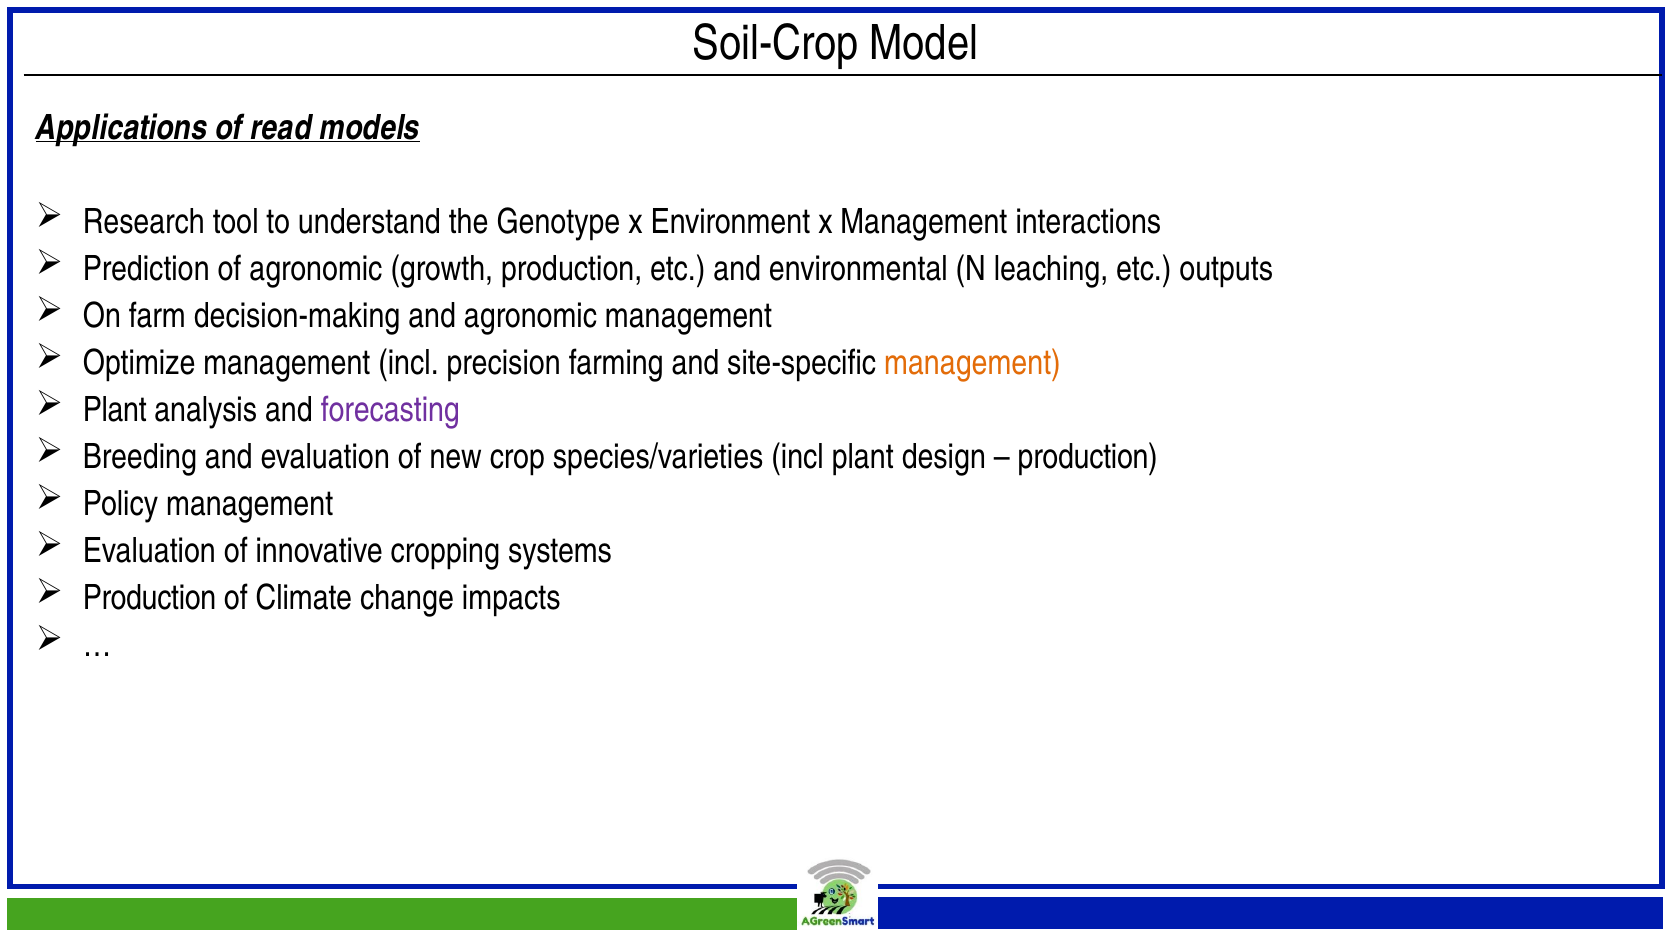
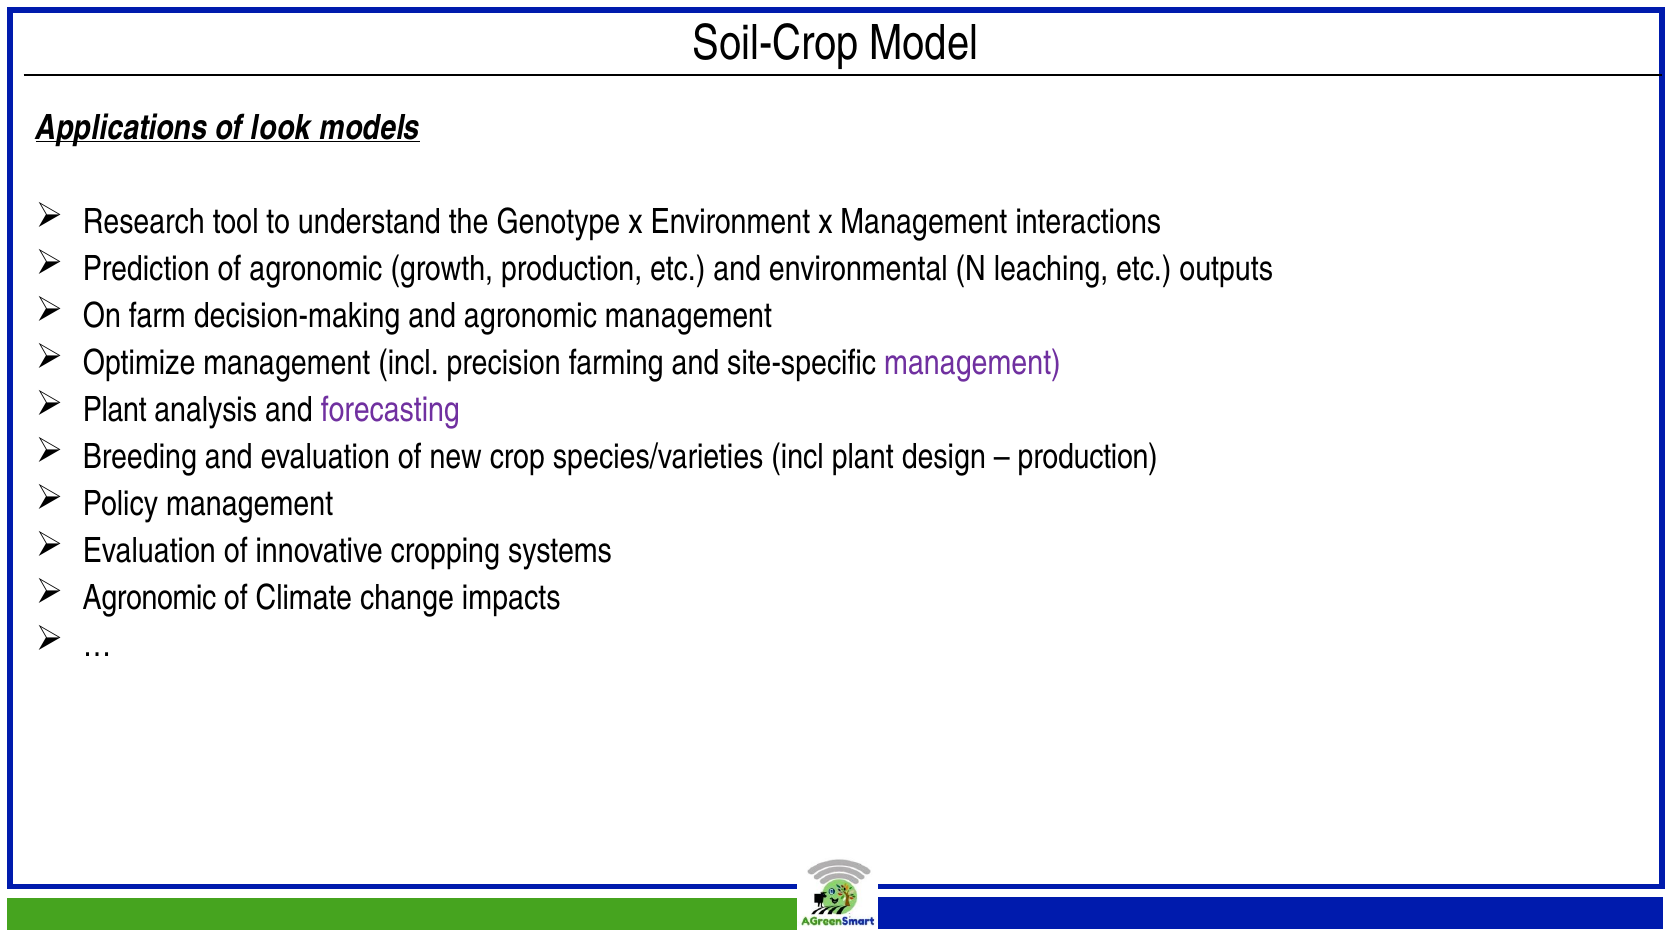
read: read -> look (281, 127)
management colour: orange -> purple (972, 363)
Production: Production -> Agronomic (150, 598)
